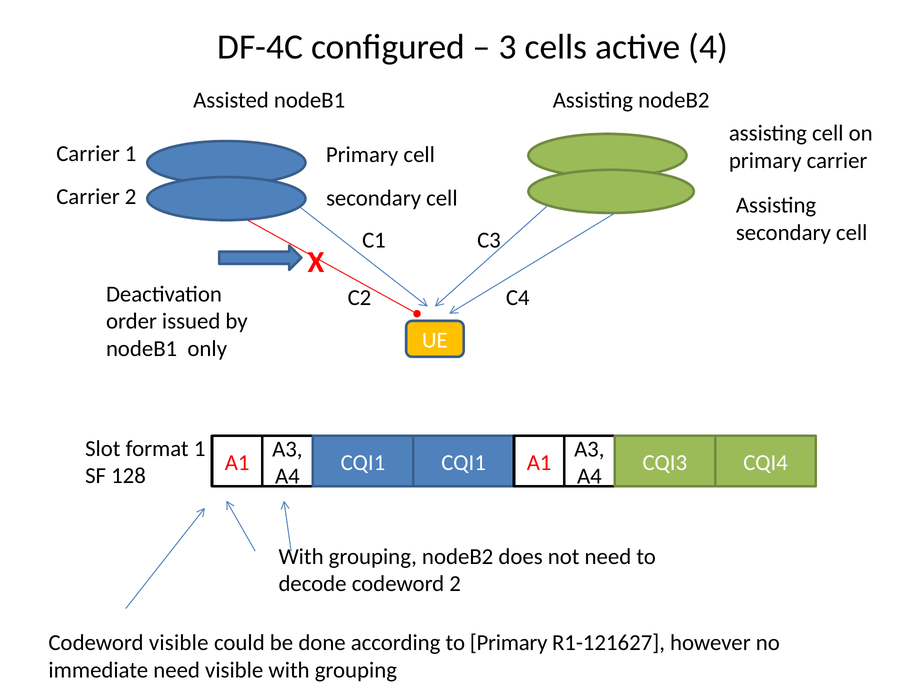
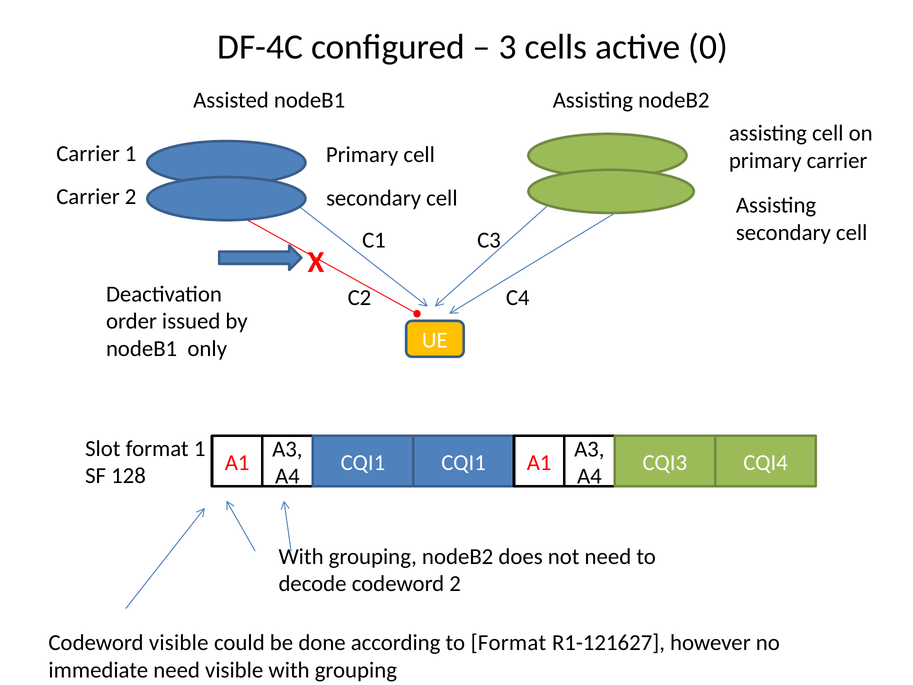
4: 4 -> 0 (708, 47)
to Primary: Primary -> Format (508, 643)
